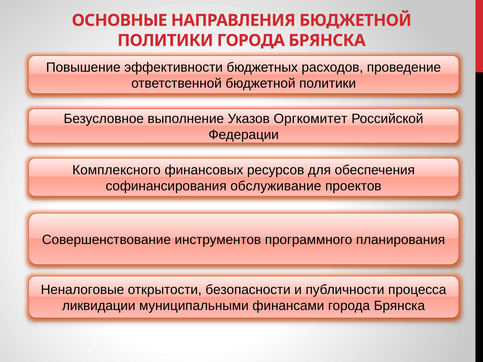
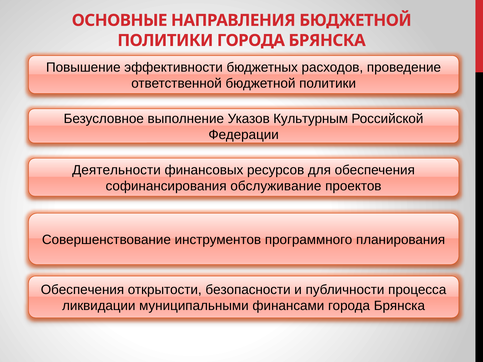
Оргкомитет: Оргкомитет -> Культурным (311, 119)
Комплексного: Комплексного -> Деятельности (117, 170)
Неналоговые: Неналоговые -> Обеспечения (82, 290)
